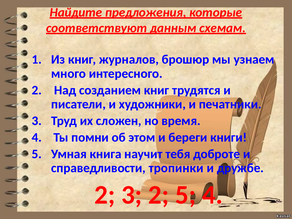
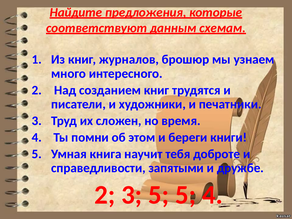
тропинки: тропинки -> запятыми (176, 168)
3 2: 2 -> 5 (159, 195)
